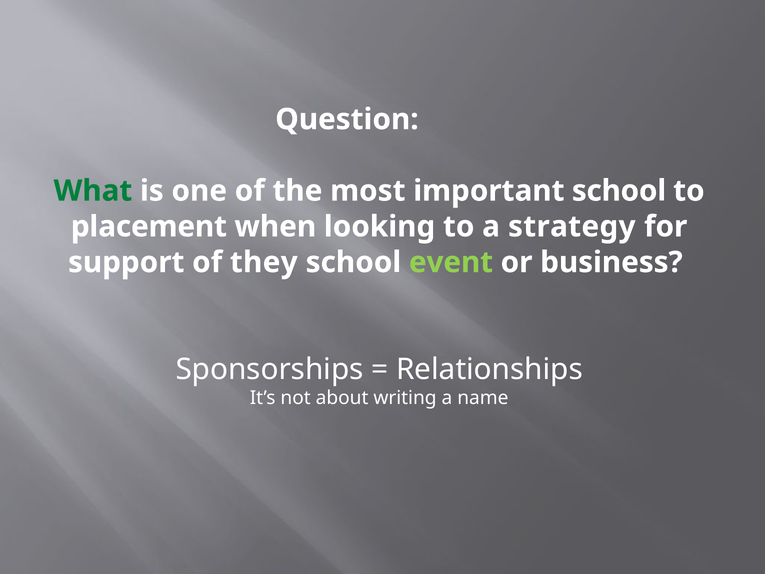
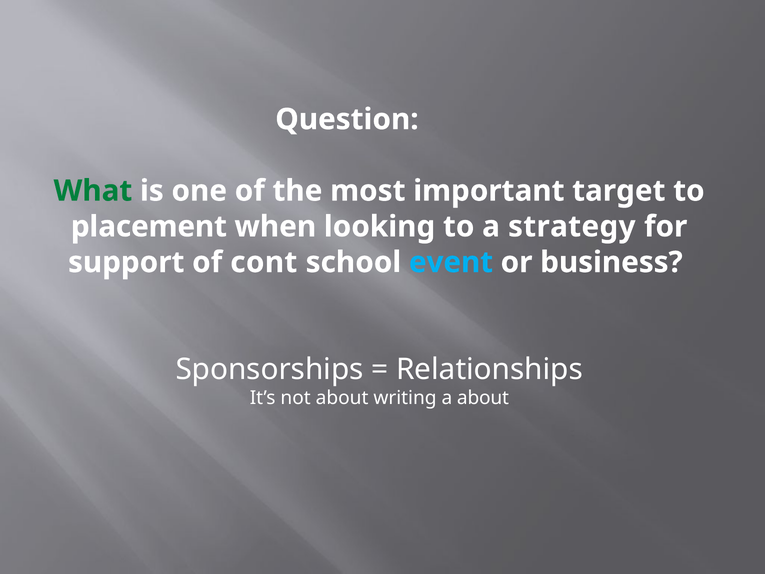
important school: school -> target (619, 191)
they: they -> cont (264, 262)
event colour: light green -> light blue (451, 262)
a name: name -> about (483, 398)
